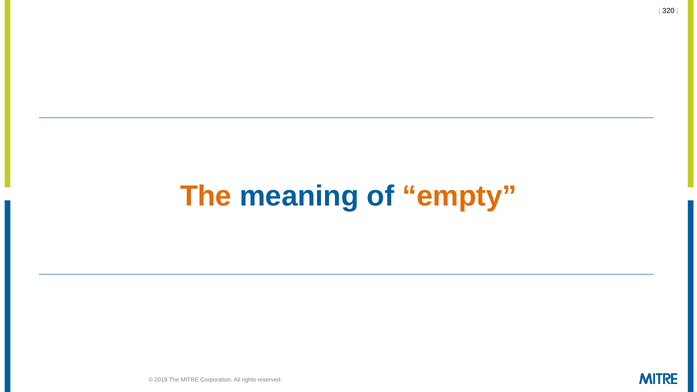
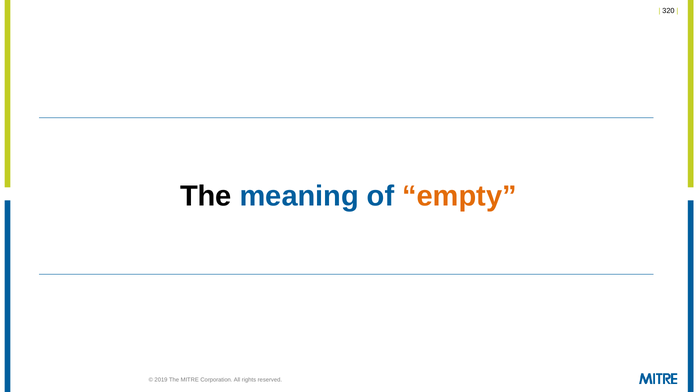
The colour: orange -> black (206, 196)
